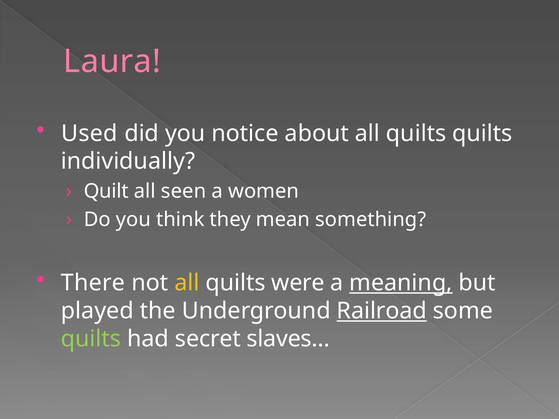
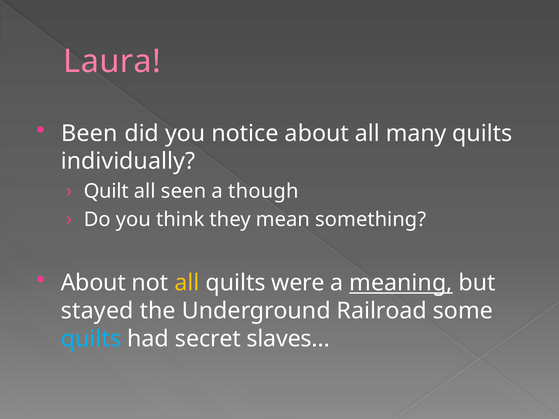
Used: Used -> Been (89, 133)
about all quilts: quilts -> many (416, 133)
women: women -> though (263, 191)
There: There -> About (93, 283)
played: played -> stayed (97, 311)
Railroad underline: present -> none (382, 311)
quilts colour: light green -> light blue (91, 339)
